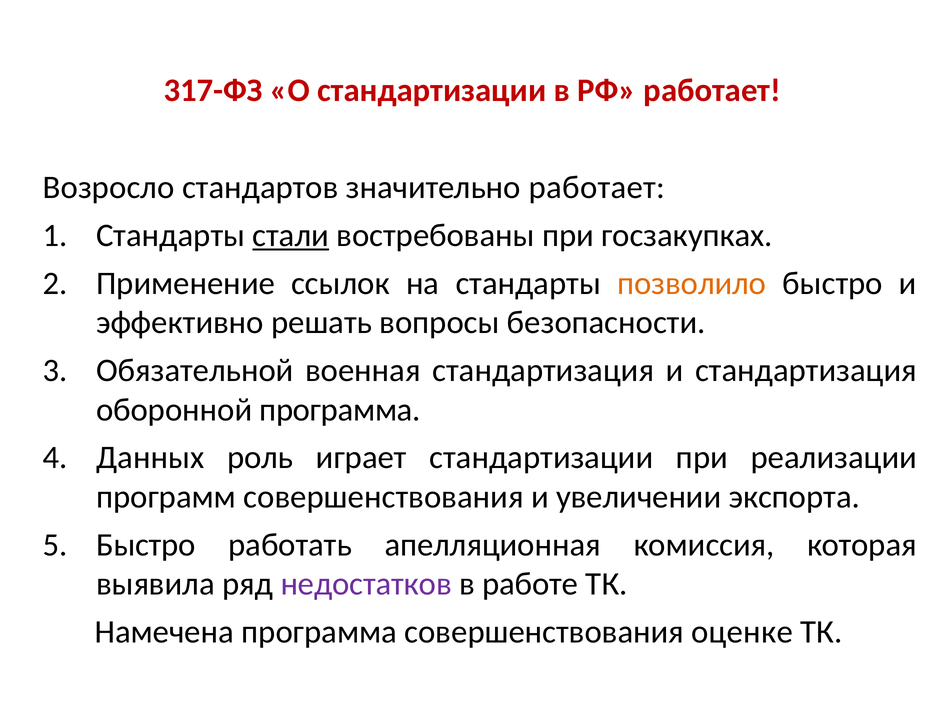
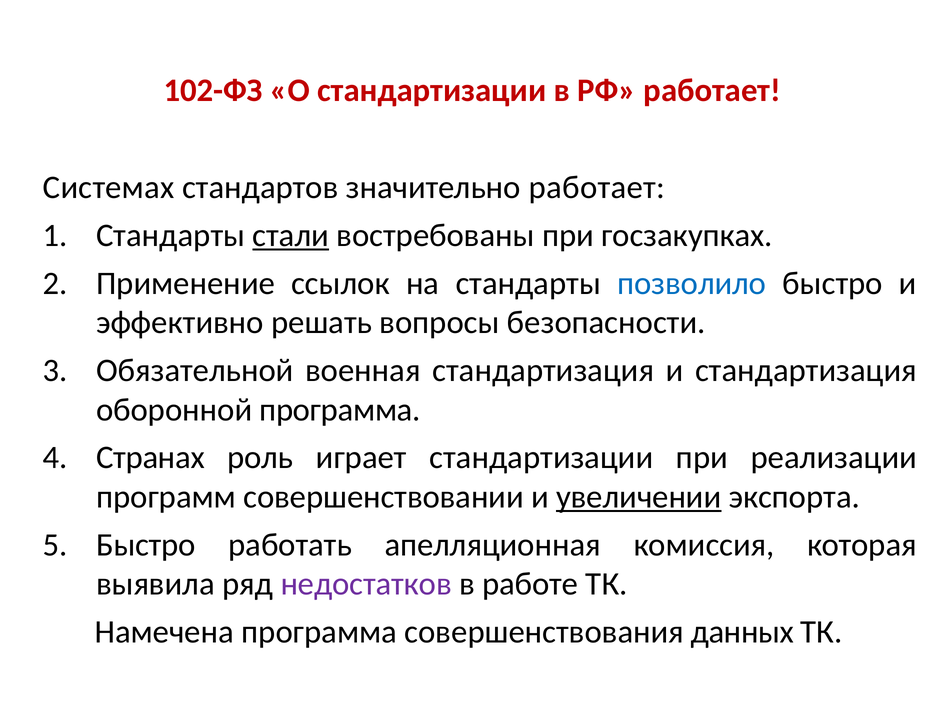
317-ФЗ: 317-ФЗ -> 102-ФЗ (213, 90)
Возросло: Возросло -> Системах (109, 188)
позволило colour: orange -> blue (692, 283)
Данных: Данных -> Странах (150, 457)
программ совершенствования: совершенствования -> совершенствовании (384, 497)
увеличении underline: none -> present (639, 497)
оценке: оценке -> данных (742, 632)
